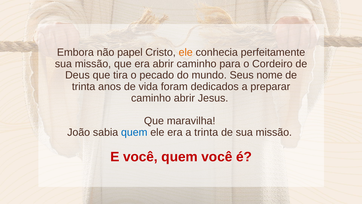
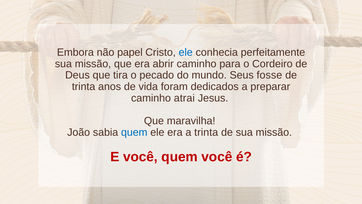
ele colour: orange -> blue (186, 52)
nome: nome -> fosse (269, 75)
caminho abrir: abrir -> atrai (184, 98)
